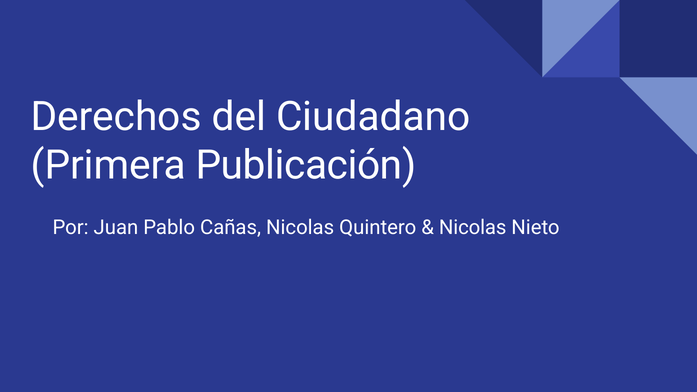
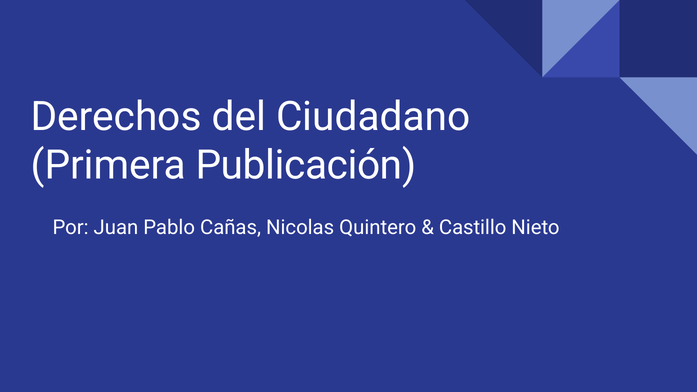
Nicolas: Nicolas -> Castillo (473, 228)
